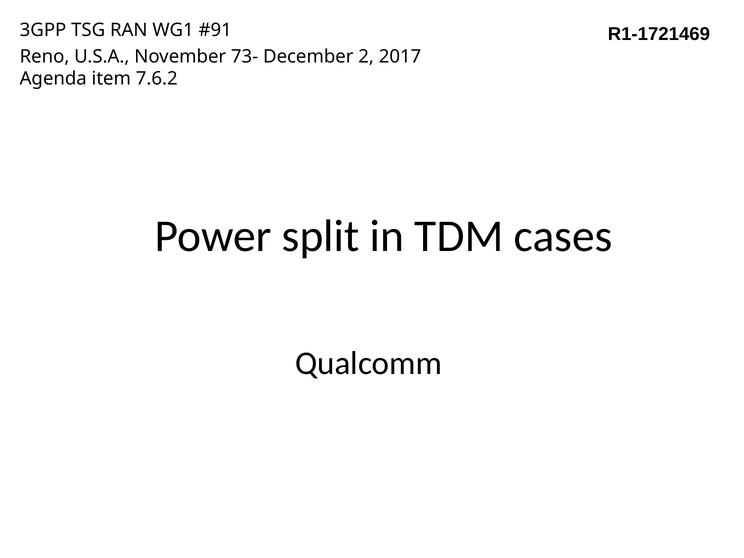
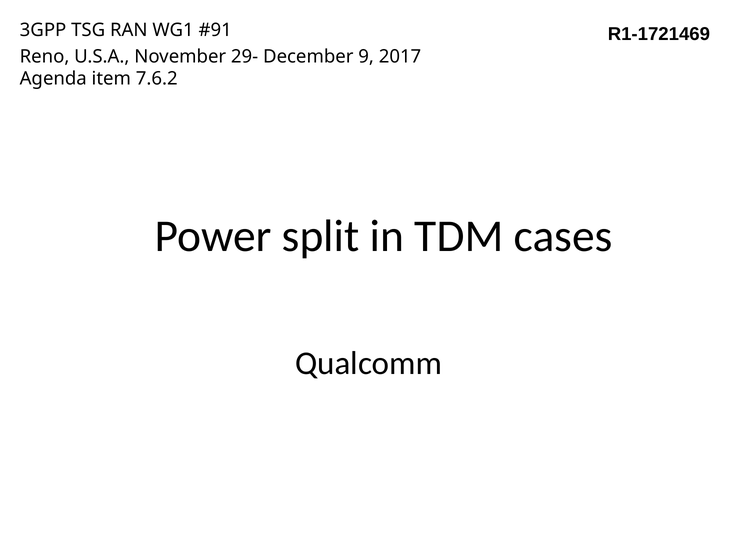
73-: 73- -> 29- (245, 56)
2: 2 -> 9 (366, 56)
